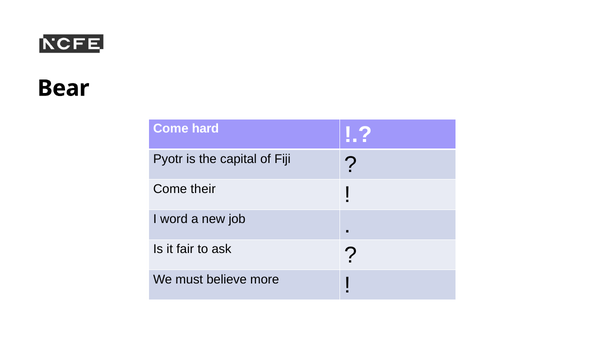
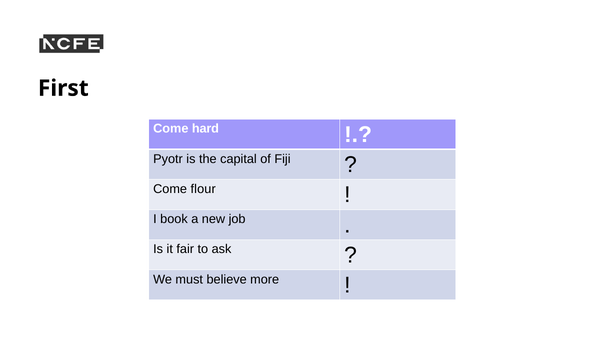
Bear: Bear -> First (63, 88)
their: their -> flour (203, 189)
word: word -> book (174, 219)
